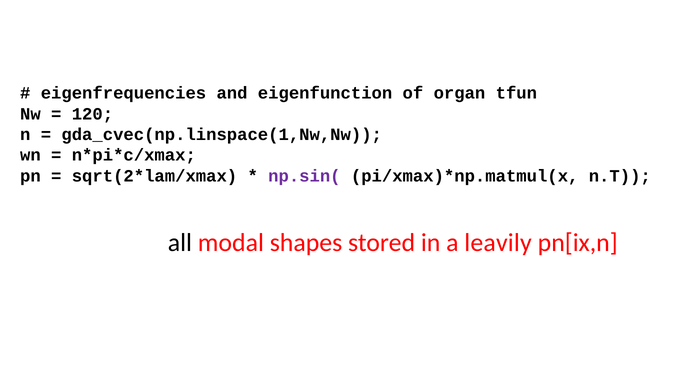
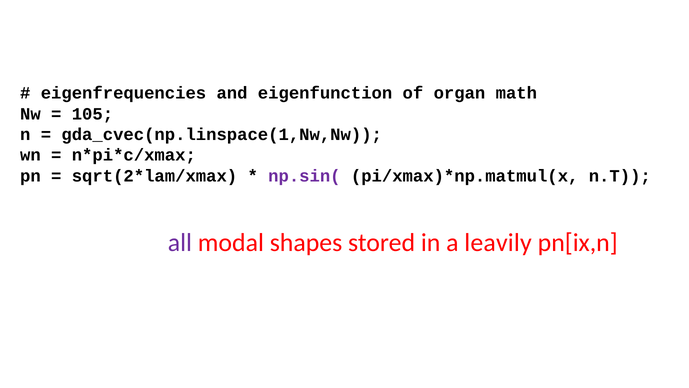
tfun: tfun -> math (516, 93)
120: 120 -> 105 (92, 114)
all colour: black -> purple (180, 243)
